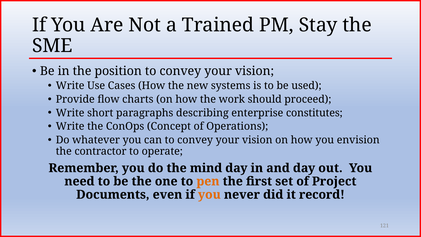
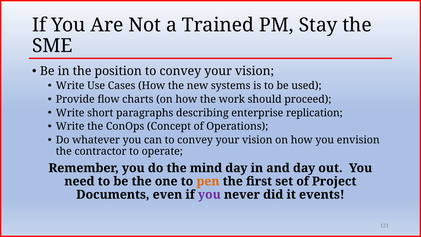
constitutes: constitutes -> replication (314, 113)
you colour: orange -> purple (209, 194)
record: record -> events (322, 194)
